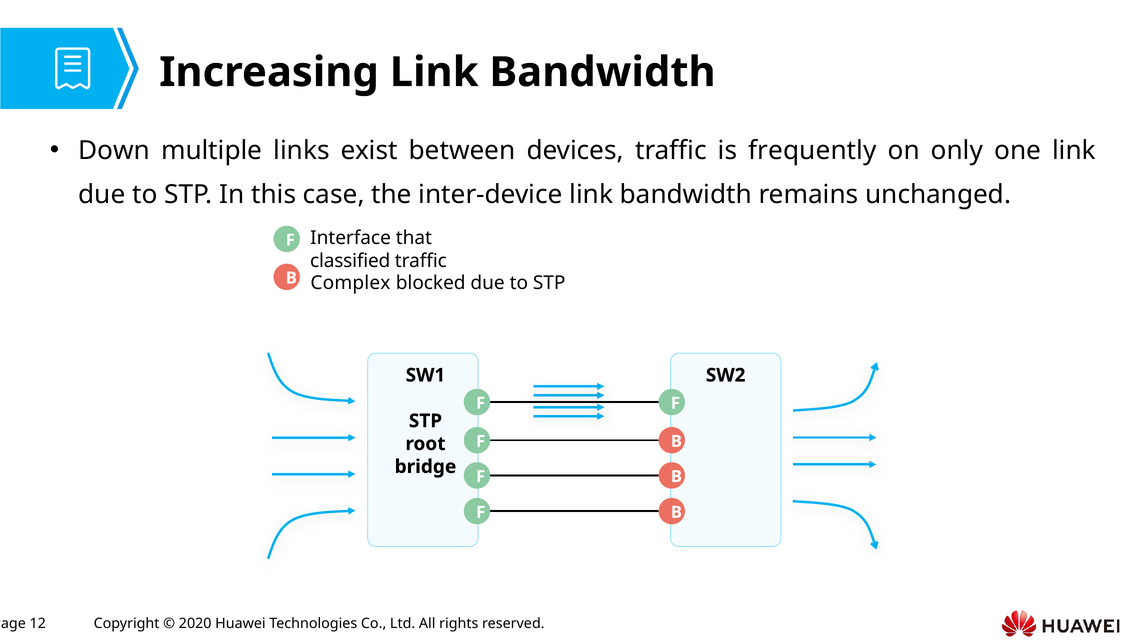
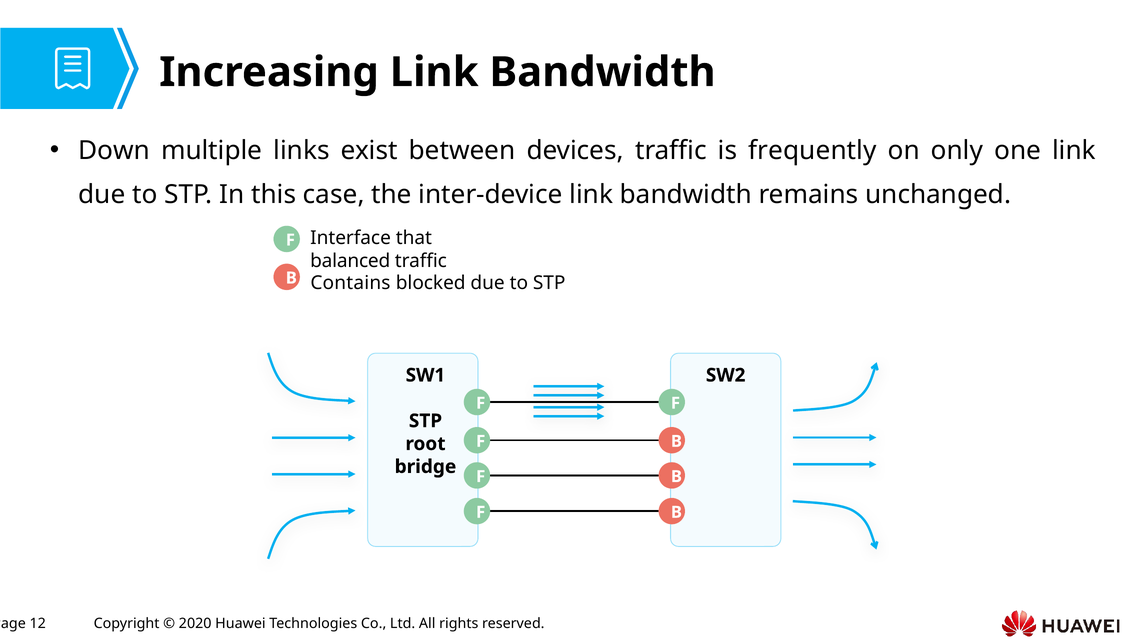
classified: classified -> balanced (350, 261)
Complex: Complex -> Contains (350, 283)
